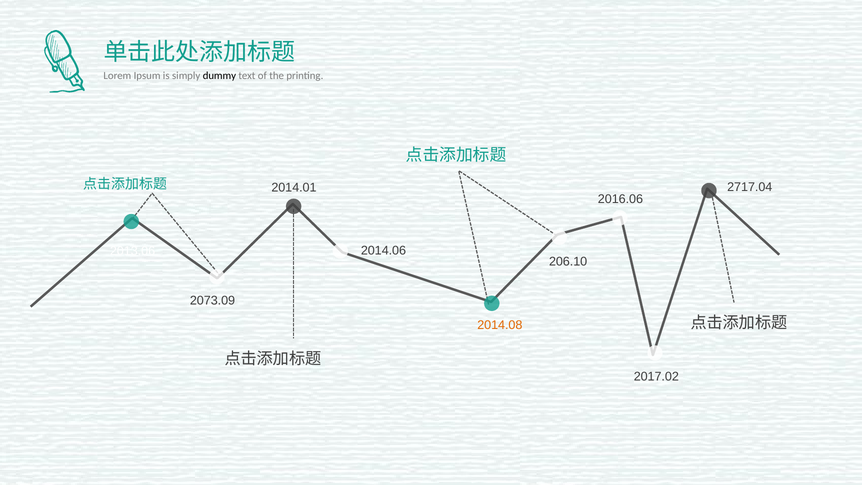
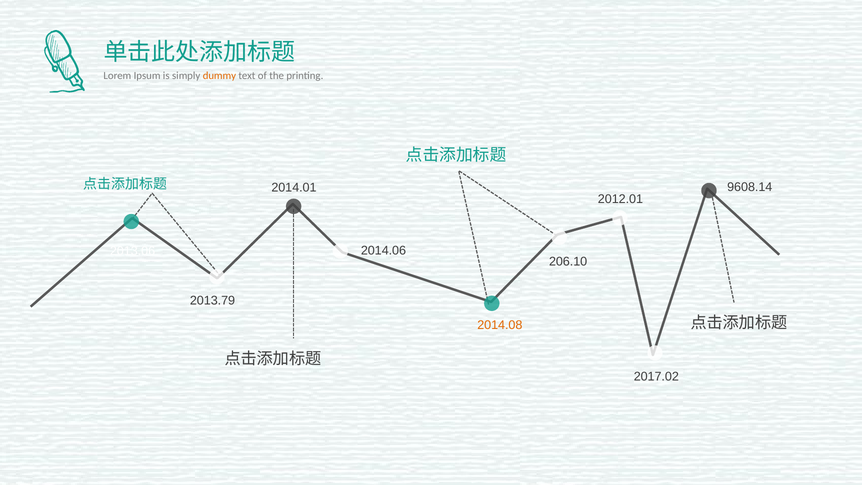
dummy colour: black -> orange (219, 76)
2717.04: 2717.04 -> 9608.14 (750, 187)
2016.06: 2016.06 -> 2012.01 (620, 199)
2073.09: 2073.09 -> 2013.79 (212, 301)
